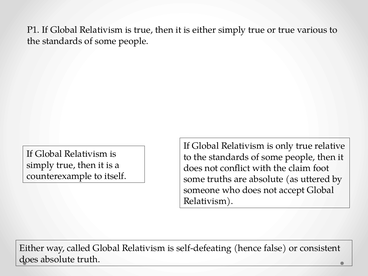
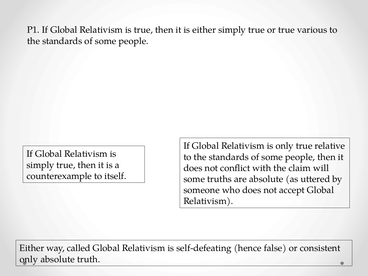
foot: foot -> will (321, 168)
does: does -> only (29, 259)
